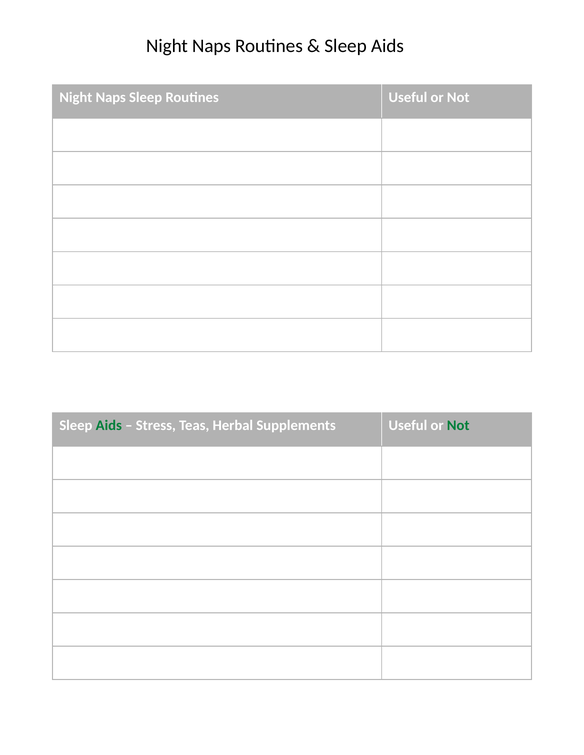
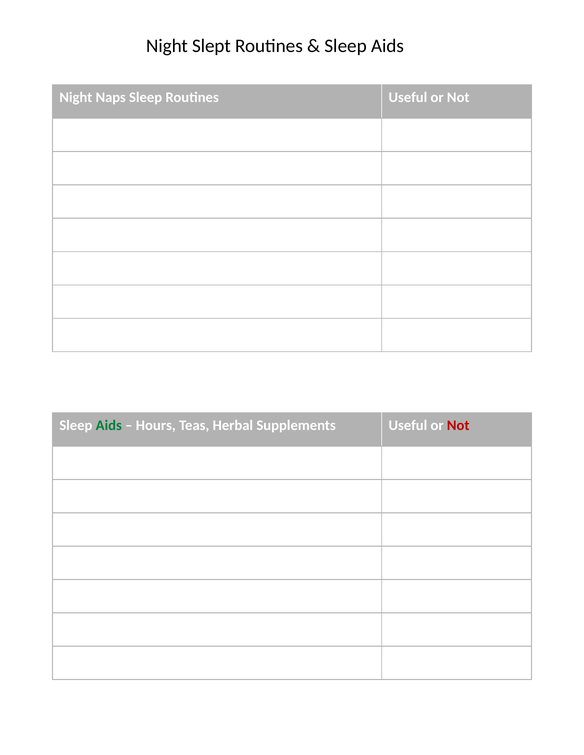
Naps: Naps -> Slept (212, 46)
Stress: Stress -> Hours (156, 426)
Not colour: green -> red (458, 426)
